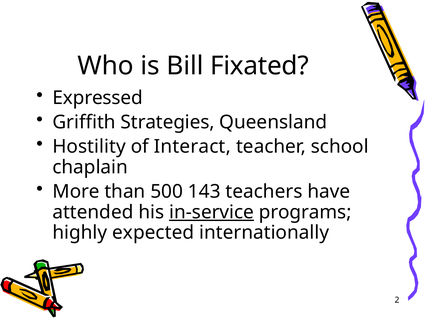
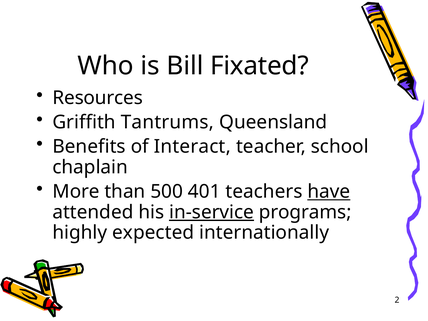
Expressed: Expressed -> Resources (98, 98)
Strategies: Strategies -> Tantrums (167, 122)
Hostility: Hostility -> Benefits (89, 147)
143: 143 -> 401 (204, 192)
have underline: none -> present (329, 192)
